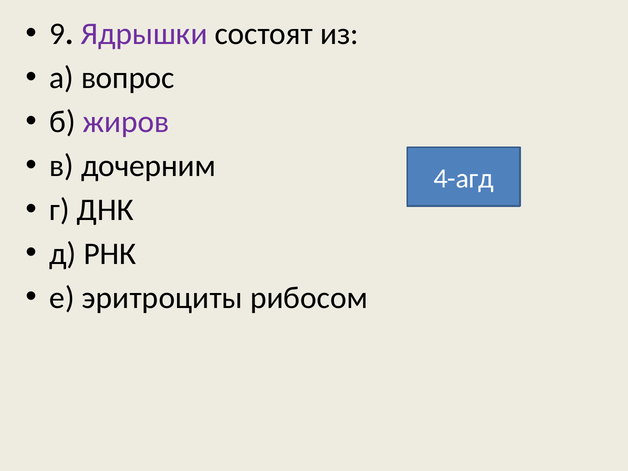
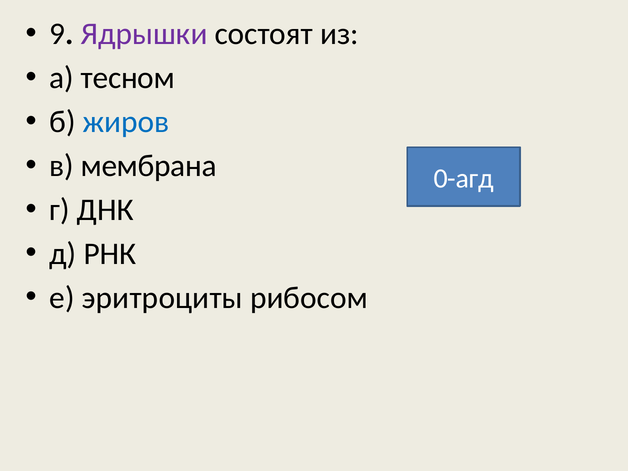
вопрос: вопрос -> тесном (128, 78)
жиров colour: purple -> blue (126, 122)
дочерним: дочерним -> мембрана (149, 166)
4-агд: 4-агд -> 0-агд (464, 179)
